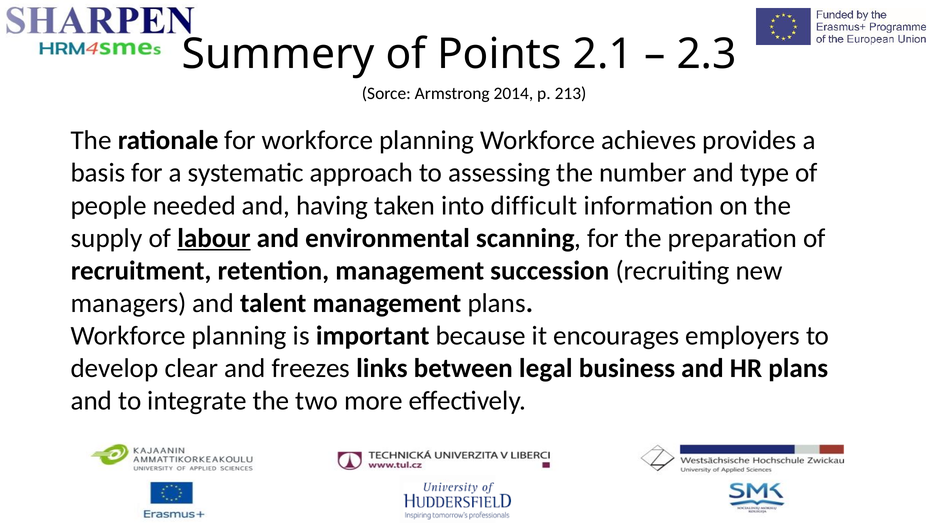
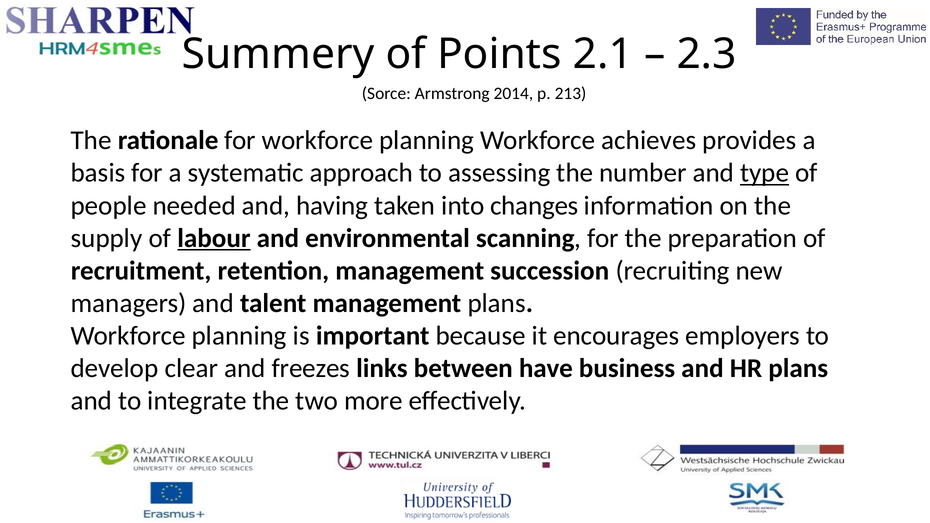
type underline: none -> present (765, 173)
difficult: difficult -> changes (534, 206)
legal: legal -> have (546, 368)
